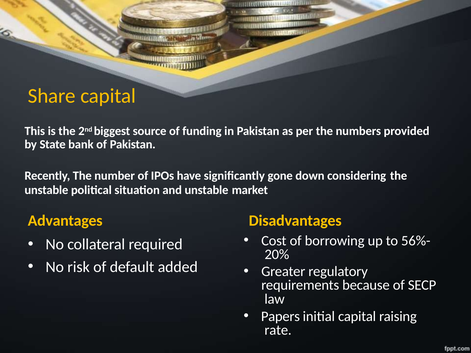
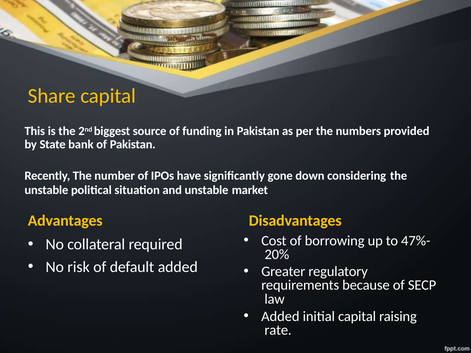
56%-: 56%- -> 47%- (416, 241)
Papers: Papers -> Added (280, 317)
